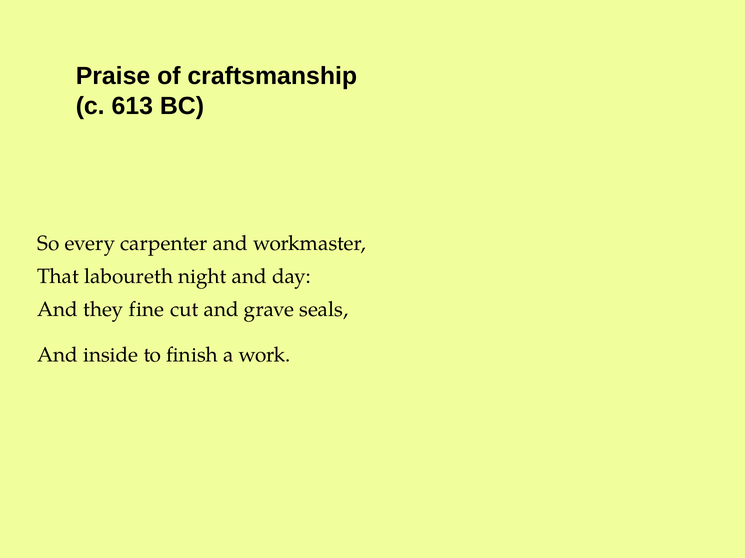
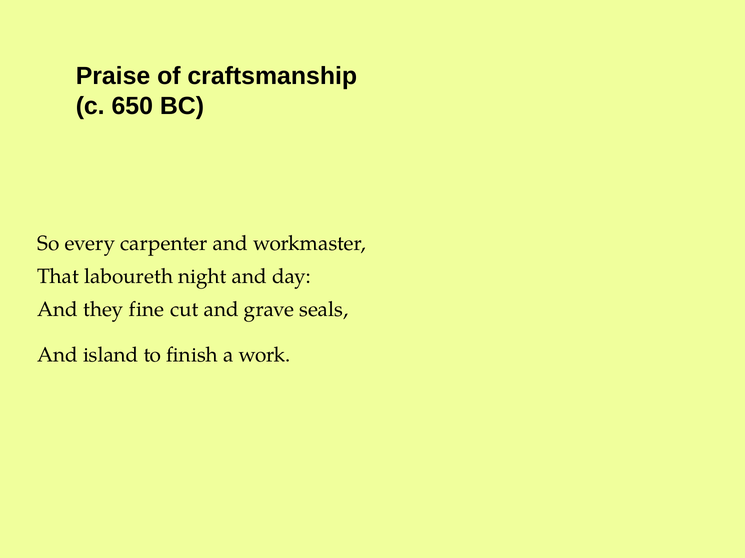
613: 613 -> 650 (132, 106)
inside: inside -> island (111, 355)
